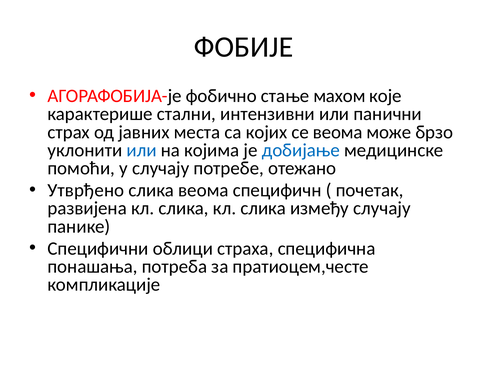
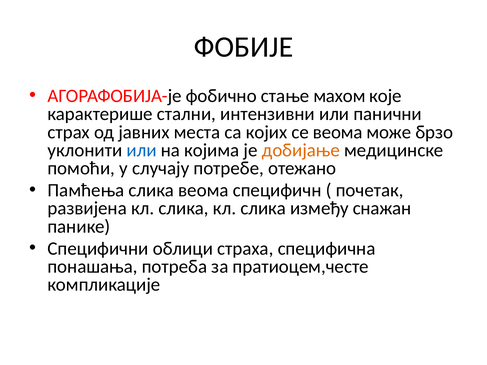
добијање colour: blue -> orange (301, 150)
Утврђено: Утврђено -> Памћења (86, 190)
између случају: случају -> снажан (382, 209)
